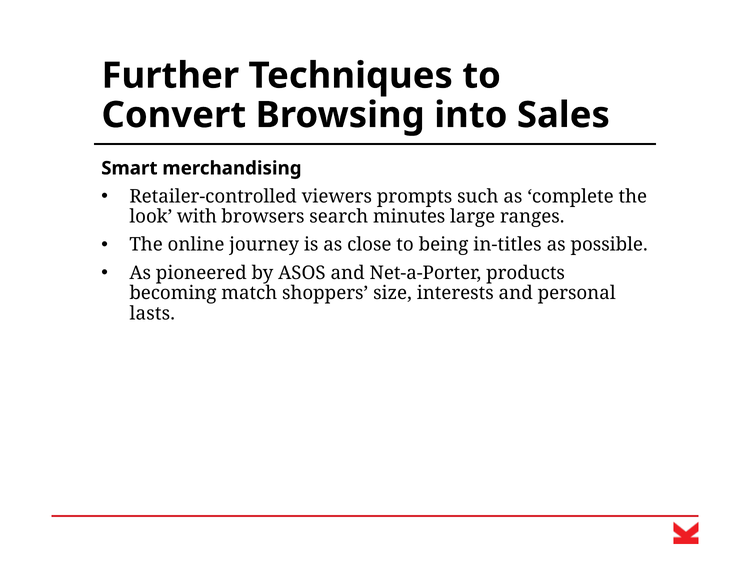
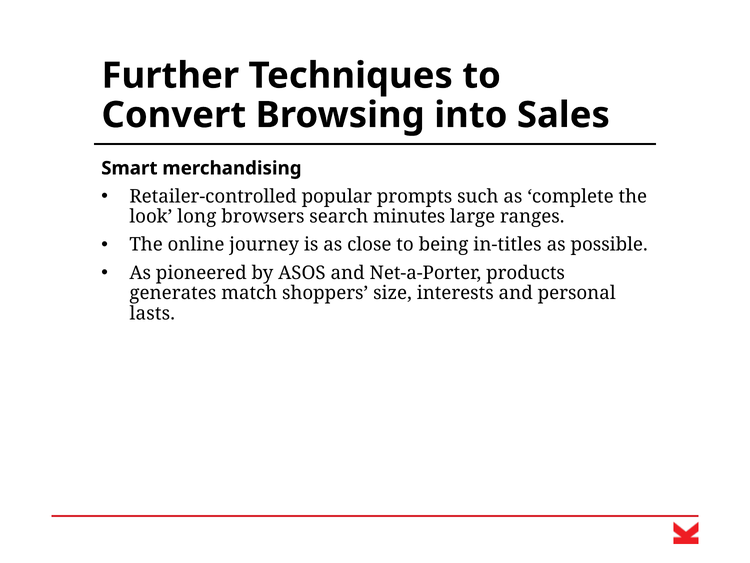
viewers: viewers -> popular (337, 196)
with: with -> long (197, 216)
becoming: becoming -> generates (173, 293)
